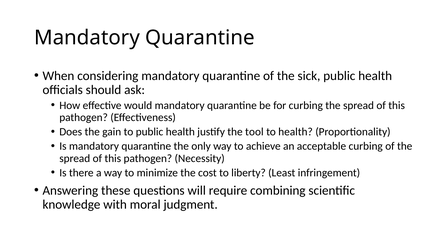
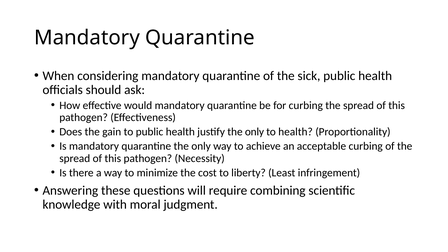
justify the tool: tool -> only (254, 132)
